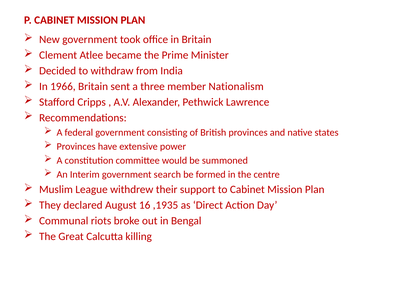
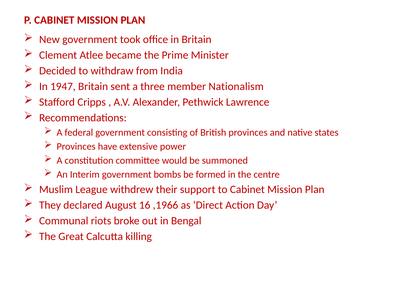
1966: 1966 -> 1947 (63, 86)
search: search -> bombs (167, 174)
,1935: ,1935 -> ,1966 (166, 205)
